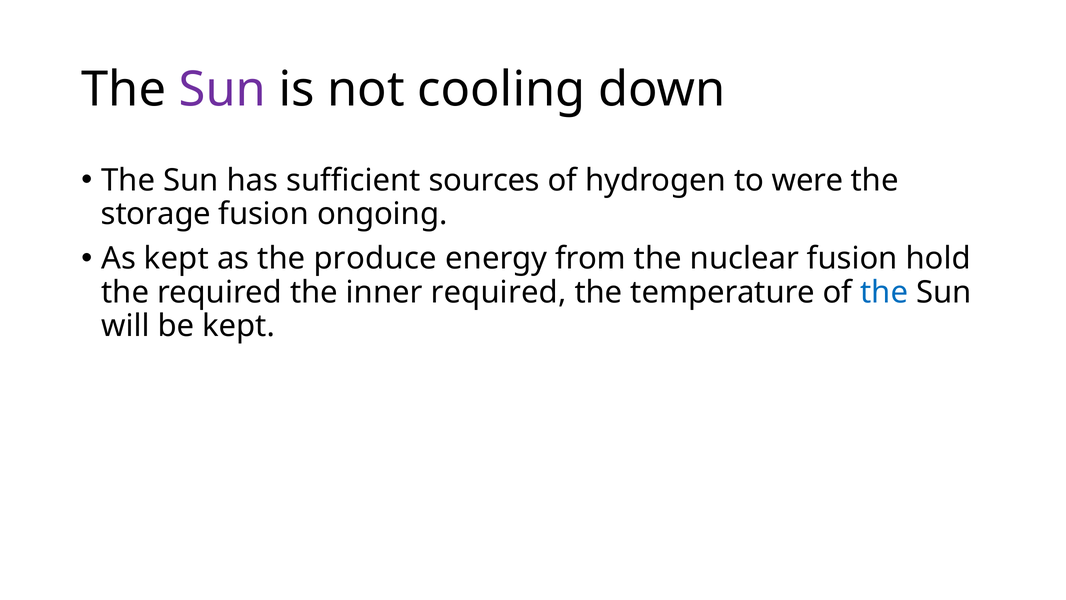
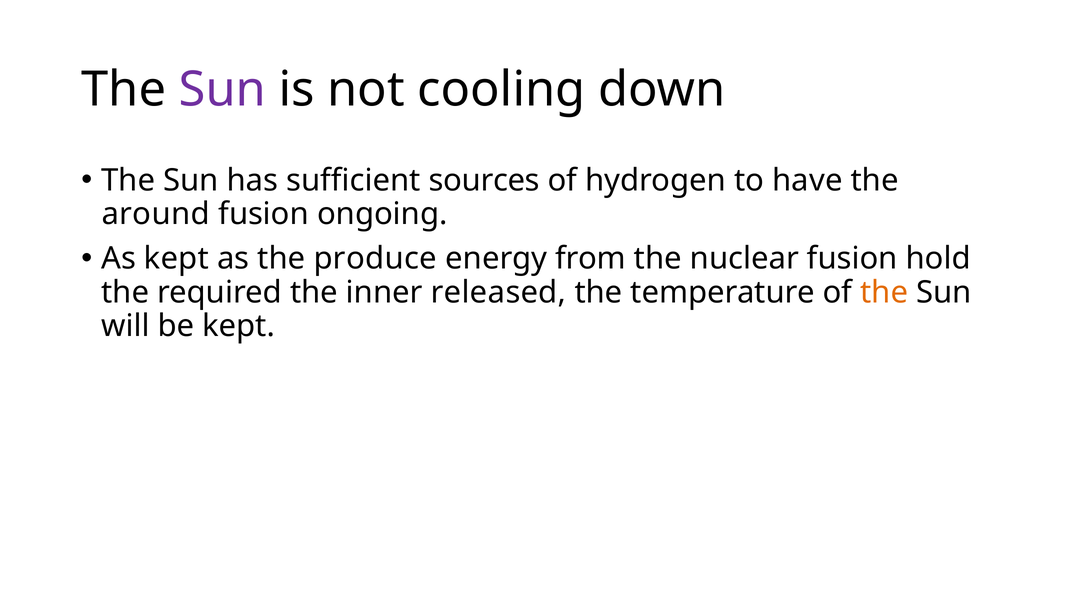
were: were -> have (807, 180)
storage: storage -> around (156, 214)
inner required: required -> released (498, 292)
the colour: blue -> orange (884, 292)
